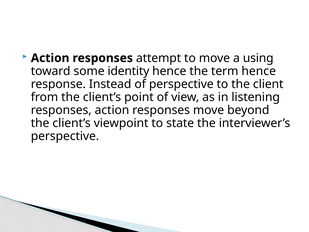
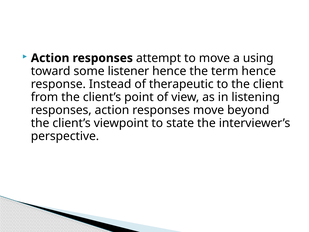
identity: identity -> listener (128, 71)
of perspective: perspective -> therapeutic (181, 84)
